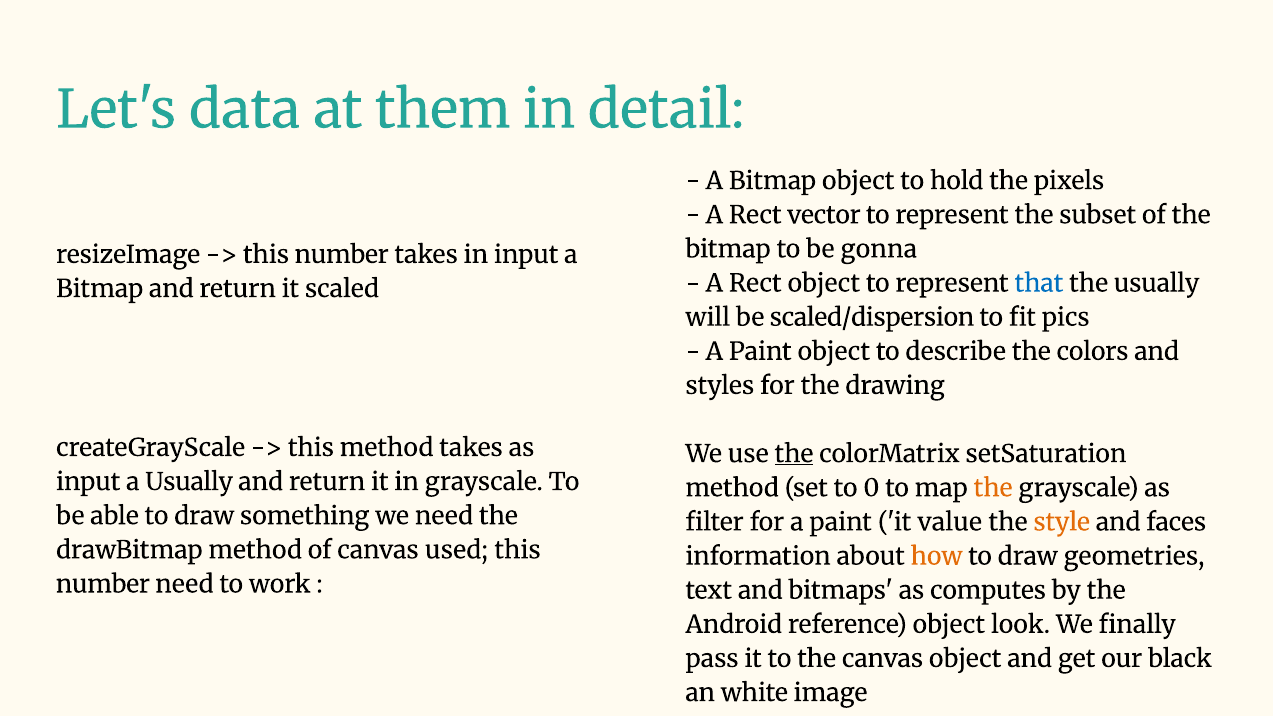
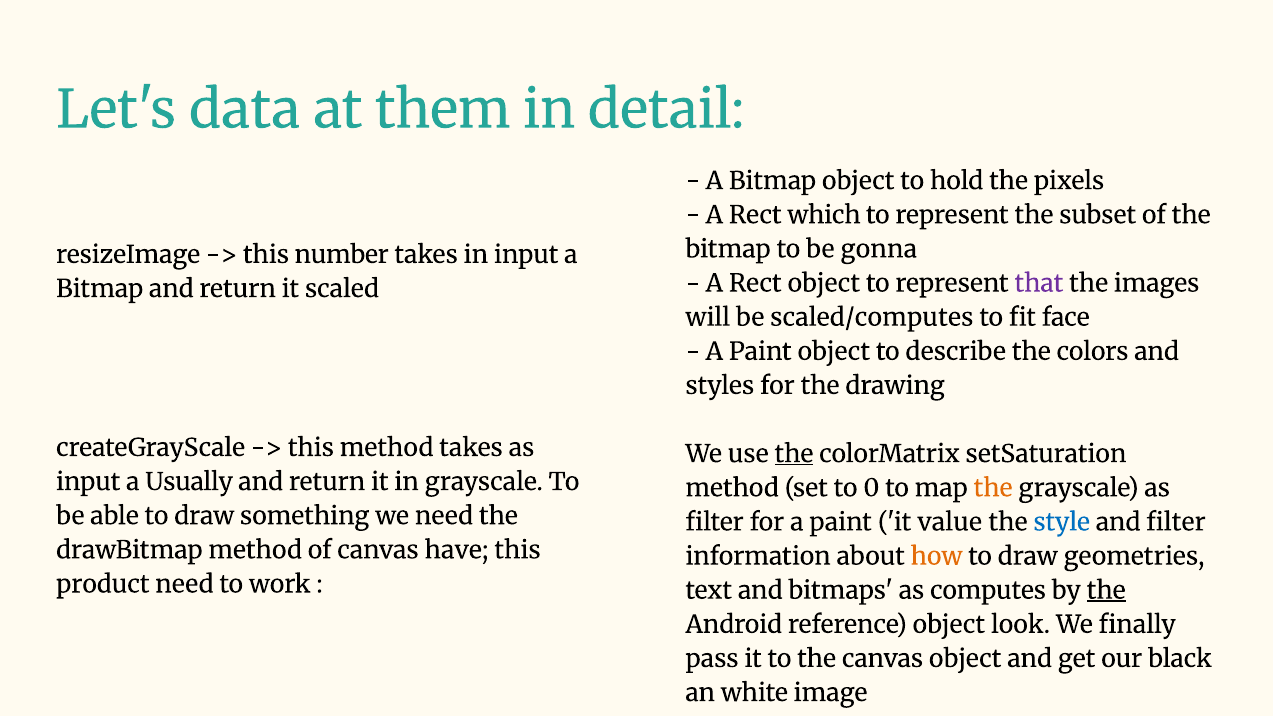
vector: vector -> which (824, 215)
that colour: blue -> purple (1039, 283)
the usually: usually -> images (1157, 283)
scaled/dispersion: scaled/dispersion -> scaled/computes (872, 318)
pics: pics -> face (1066, 318)
style colour: orange -> blue (1062, 522)
and faces: faces -> filter (1176, 522)
used: used -> have (456, 550)
number: number -> product (103, 584)
the underline: none -> present (1106, 591)
